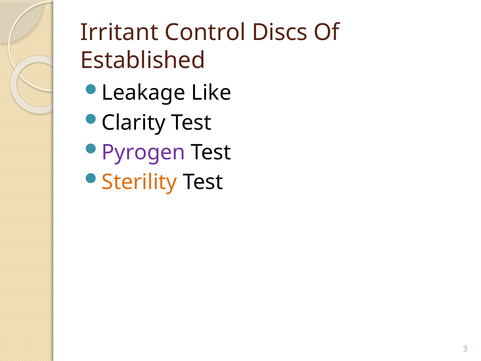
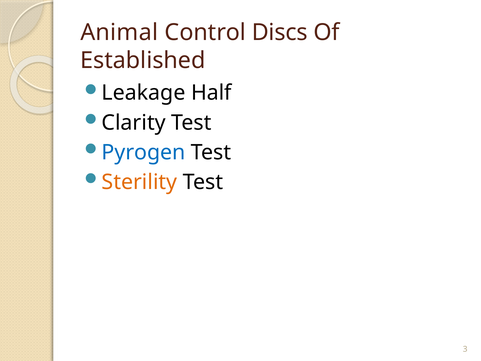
Irritant: Irritant -> Animal (119, 32)
Like: Like -> Half (211, 93)
Pyrogen colour: purple -> blue (143, 152)
